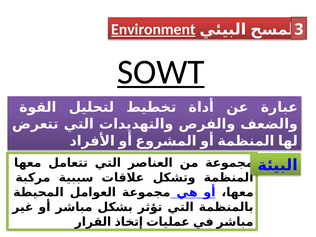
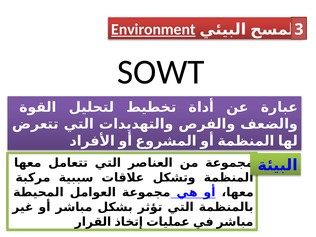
SOWT underline: present -> none (161, 72)
